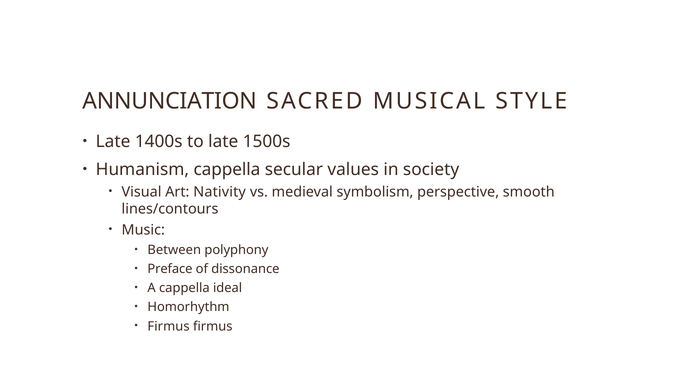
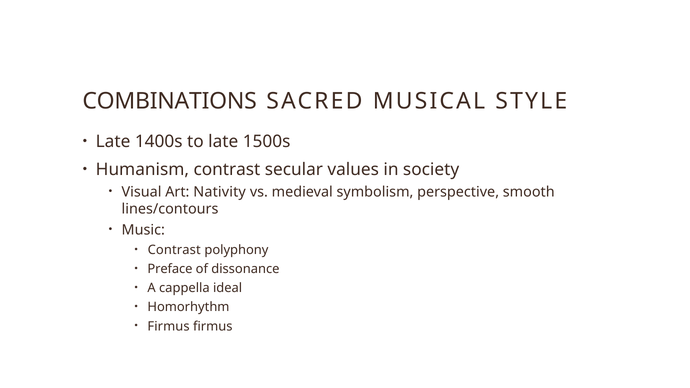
ANNUNCIATION: ANNUNCIATION -> COMBINATIONS (170, 101)
Humanism cappella: cappella -> contrast (227, 170)
Between: Between -> Contrast (174, 250)
